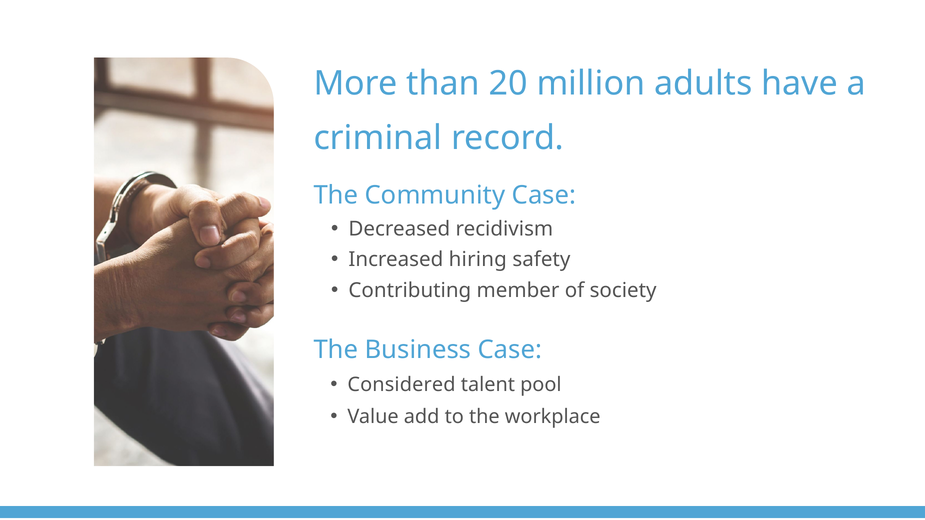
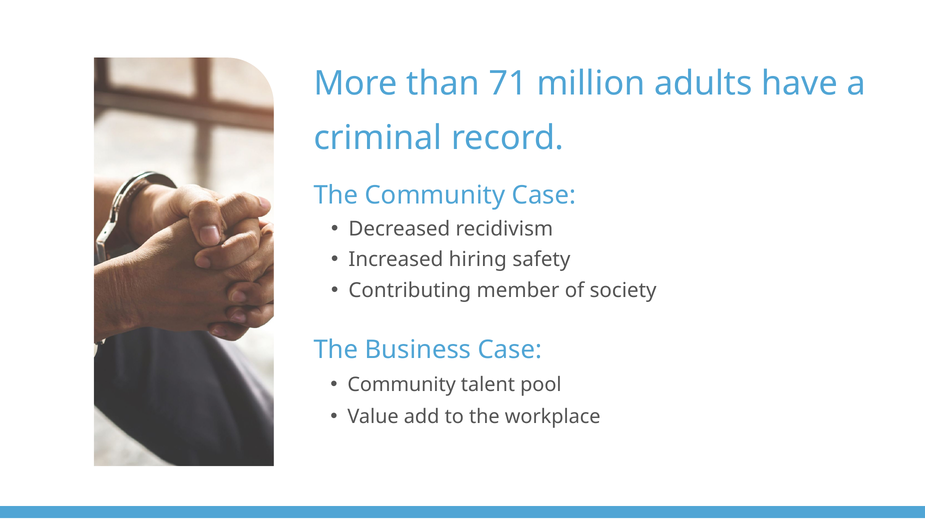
20: 20 -> 71 (508, 83)
Considered: Considered -> Community (402, 385)
